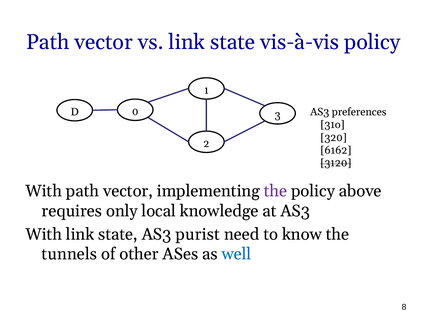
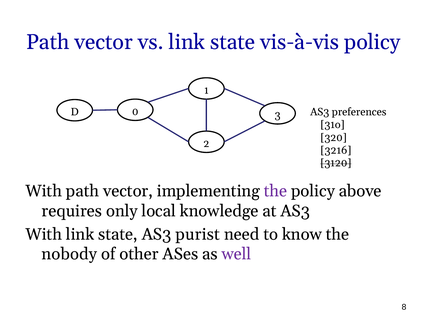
6162: 6162 -> 3216 (336, 150)
tunnels: tunnels -> nobody (69, 254)
well colour: blue -> purple (237, 254)
